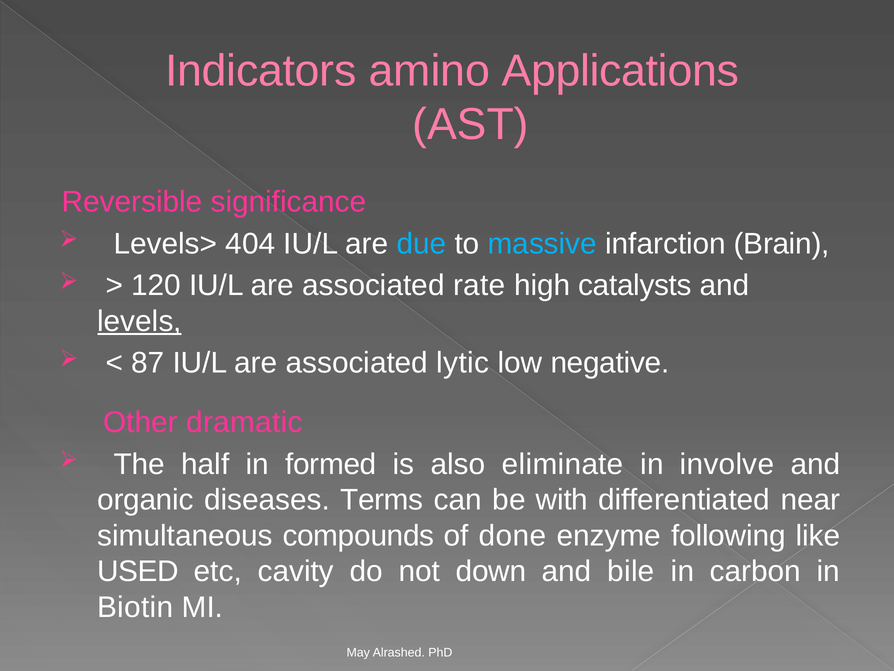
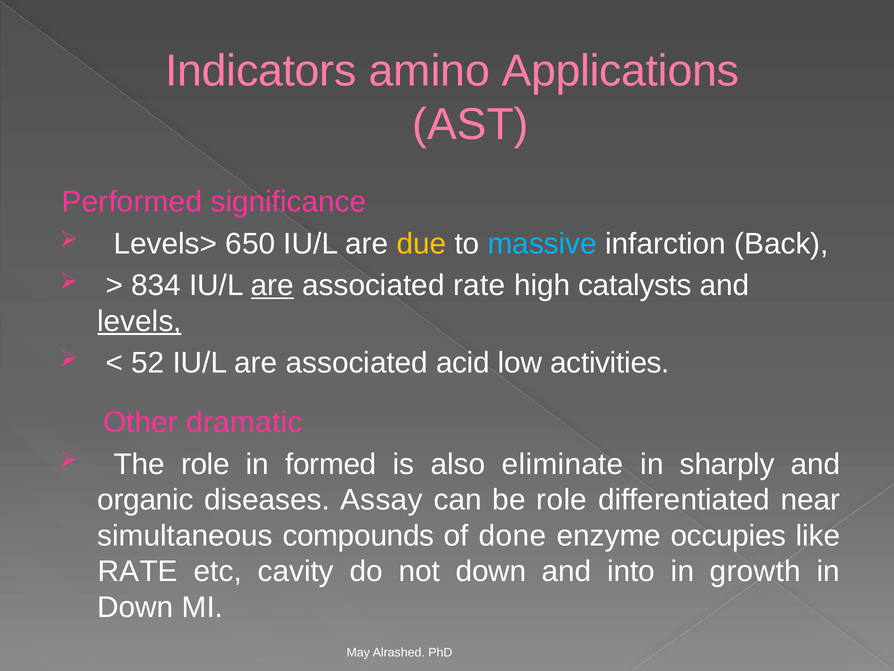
Reversible: Reversible -> Performed (132, 202)
404: 404 -> 650 (250, 243)
due colour: light blue -> yellow (421, 243)
Brain: Brain -> Back (781, 243)
120: 120 -> 834 (156, 285)
are underline: none -> present (272, 285)
87: 87 -> 52 (148, 363)
lytic: lytic -> acid (463, 363)
negative: negative -> activities (610, 363)
The half: half -> role (205, 464)
involve: involve -> sharply (727, 464)
Terms: Terms -> Assay (381, 500)
be with: with -> role (562, 500)
following: following -> occupies (728, 535)
USED: USED -> RATE (138, 571)
bile: bile -> into (631, 571)
carbon: carbon -> growth (755, 571)
Biotin: Biotin -> Down (135, 607)
